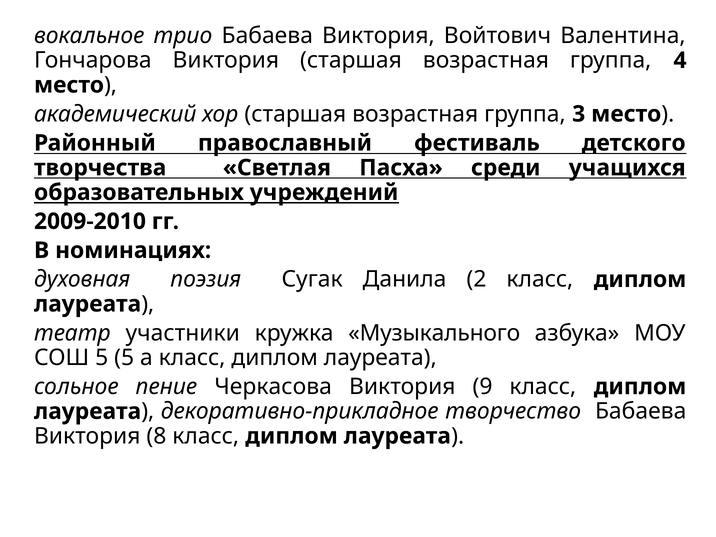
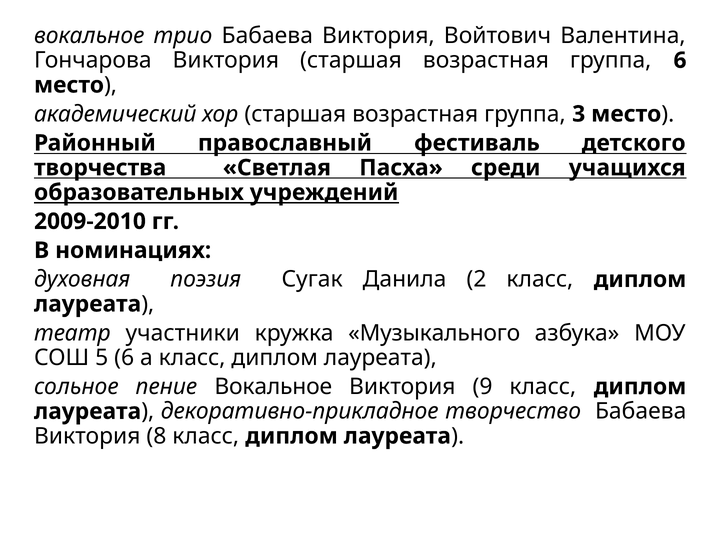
группа 4: 4 -> 6 (680, 60)
5 5: 5 -> 6 (124, 358)
пение Черкасова: Черкасова -> Вокальное (273, 387)
